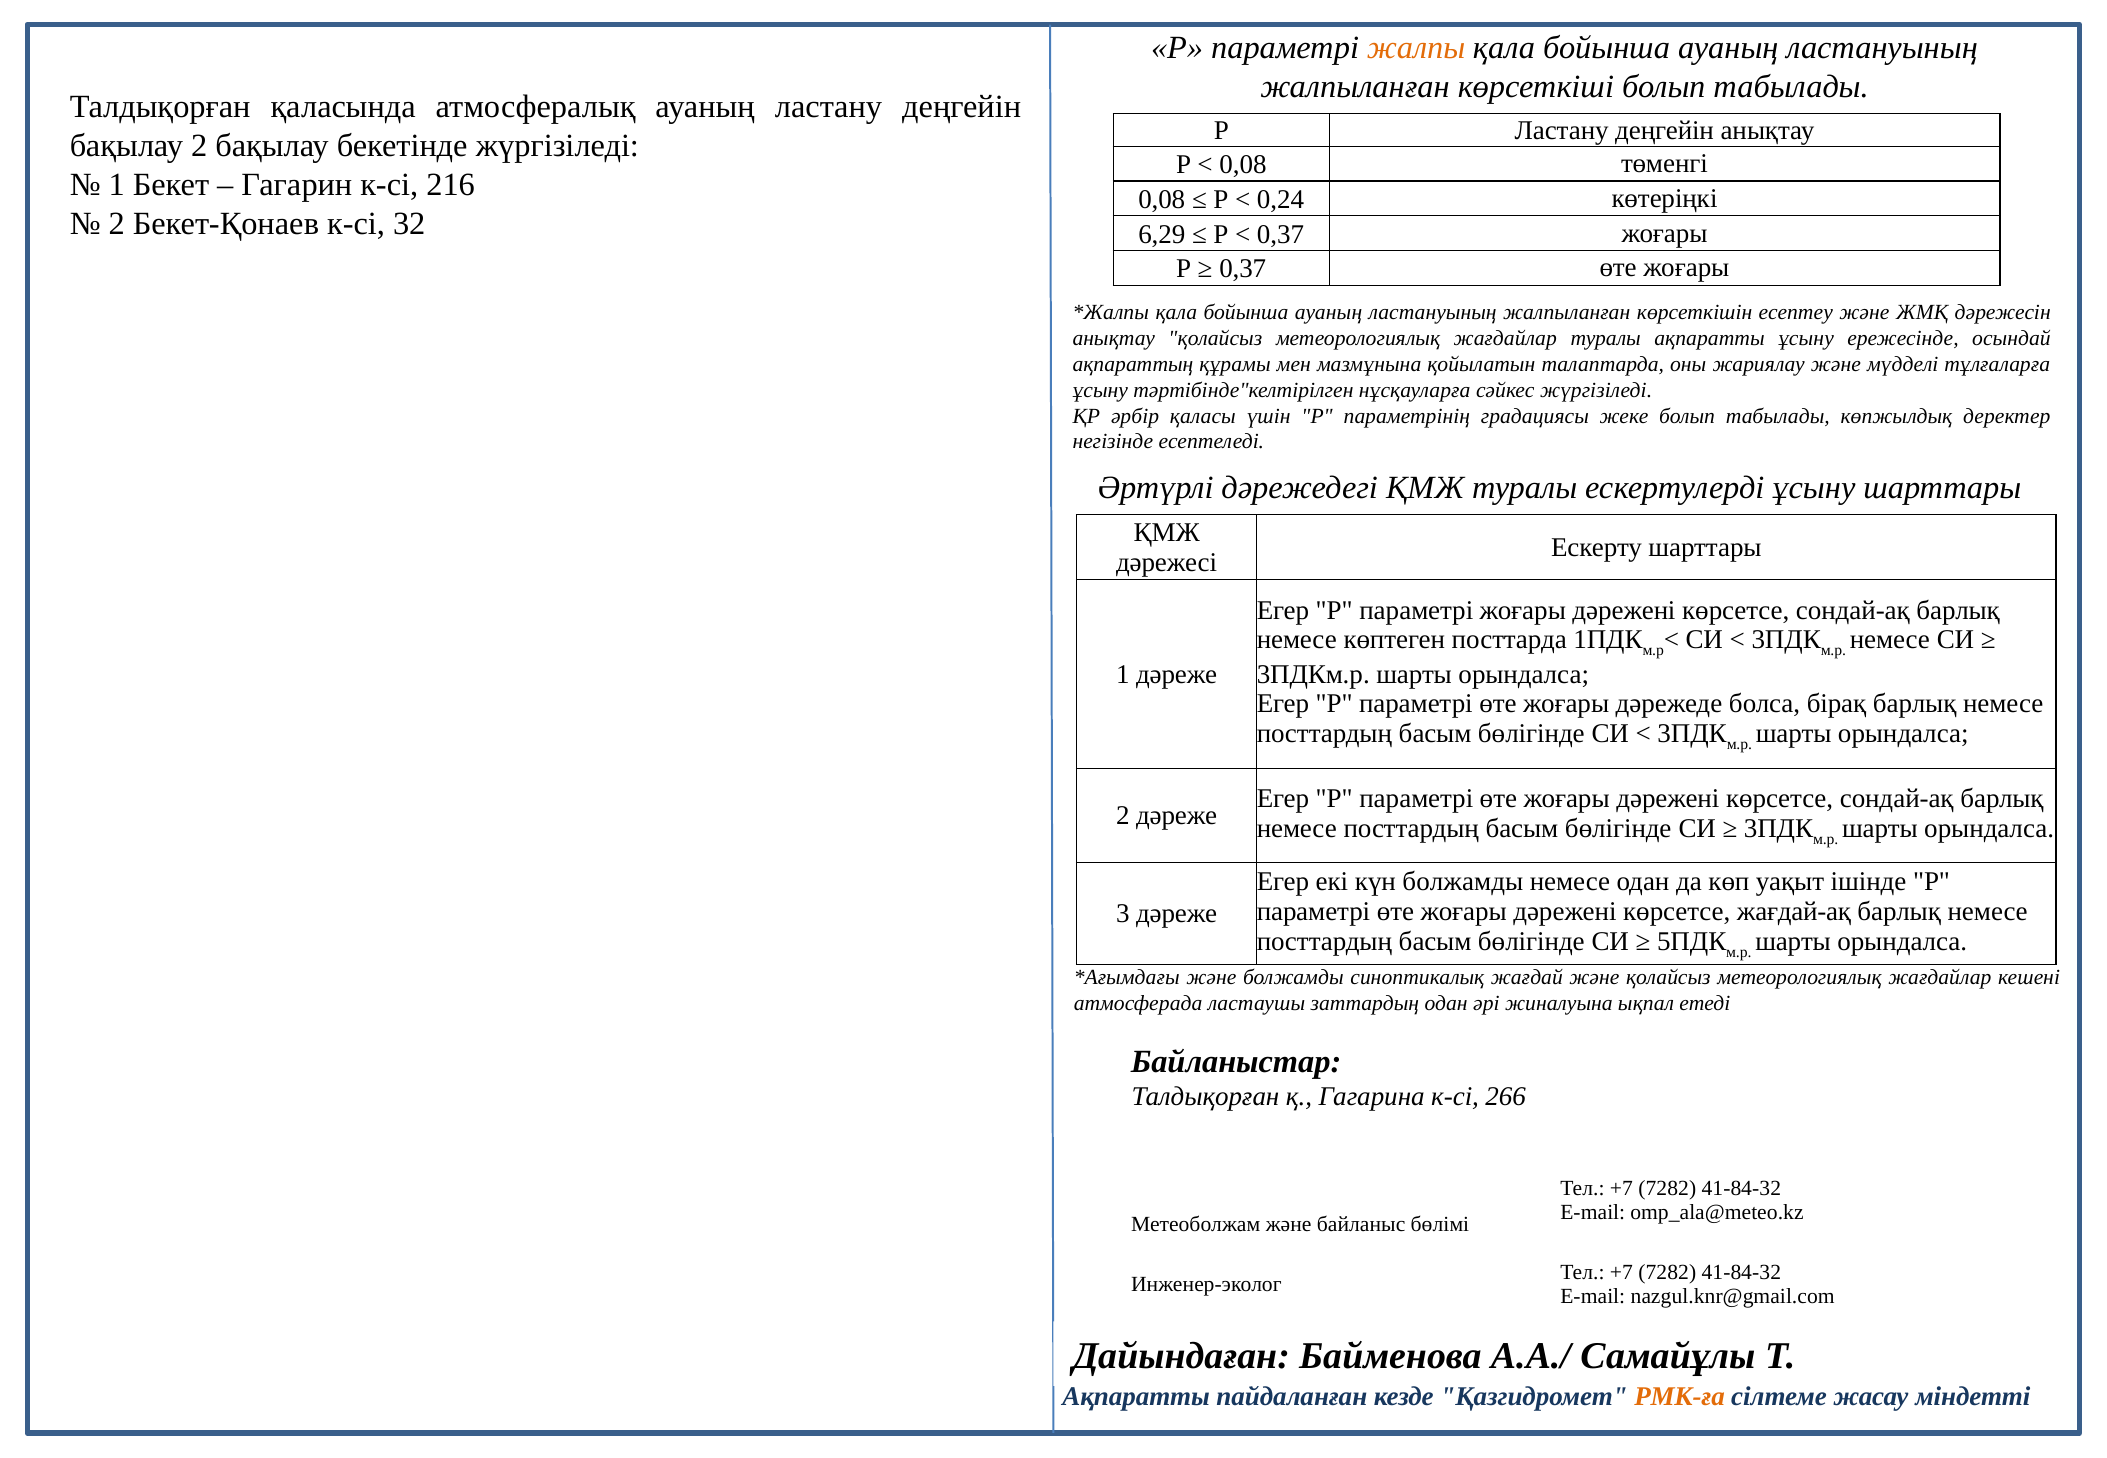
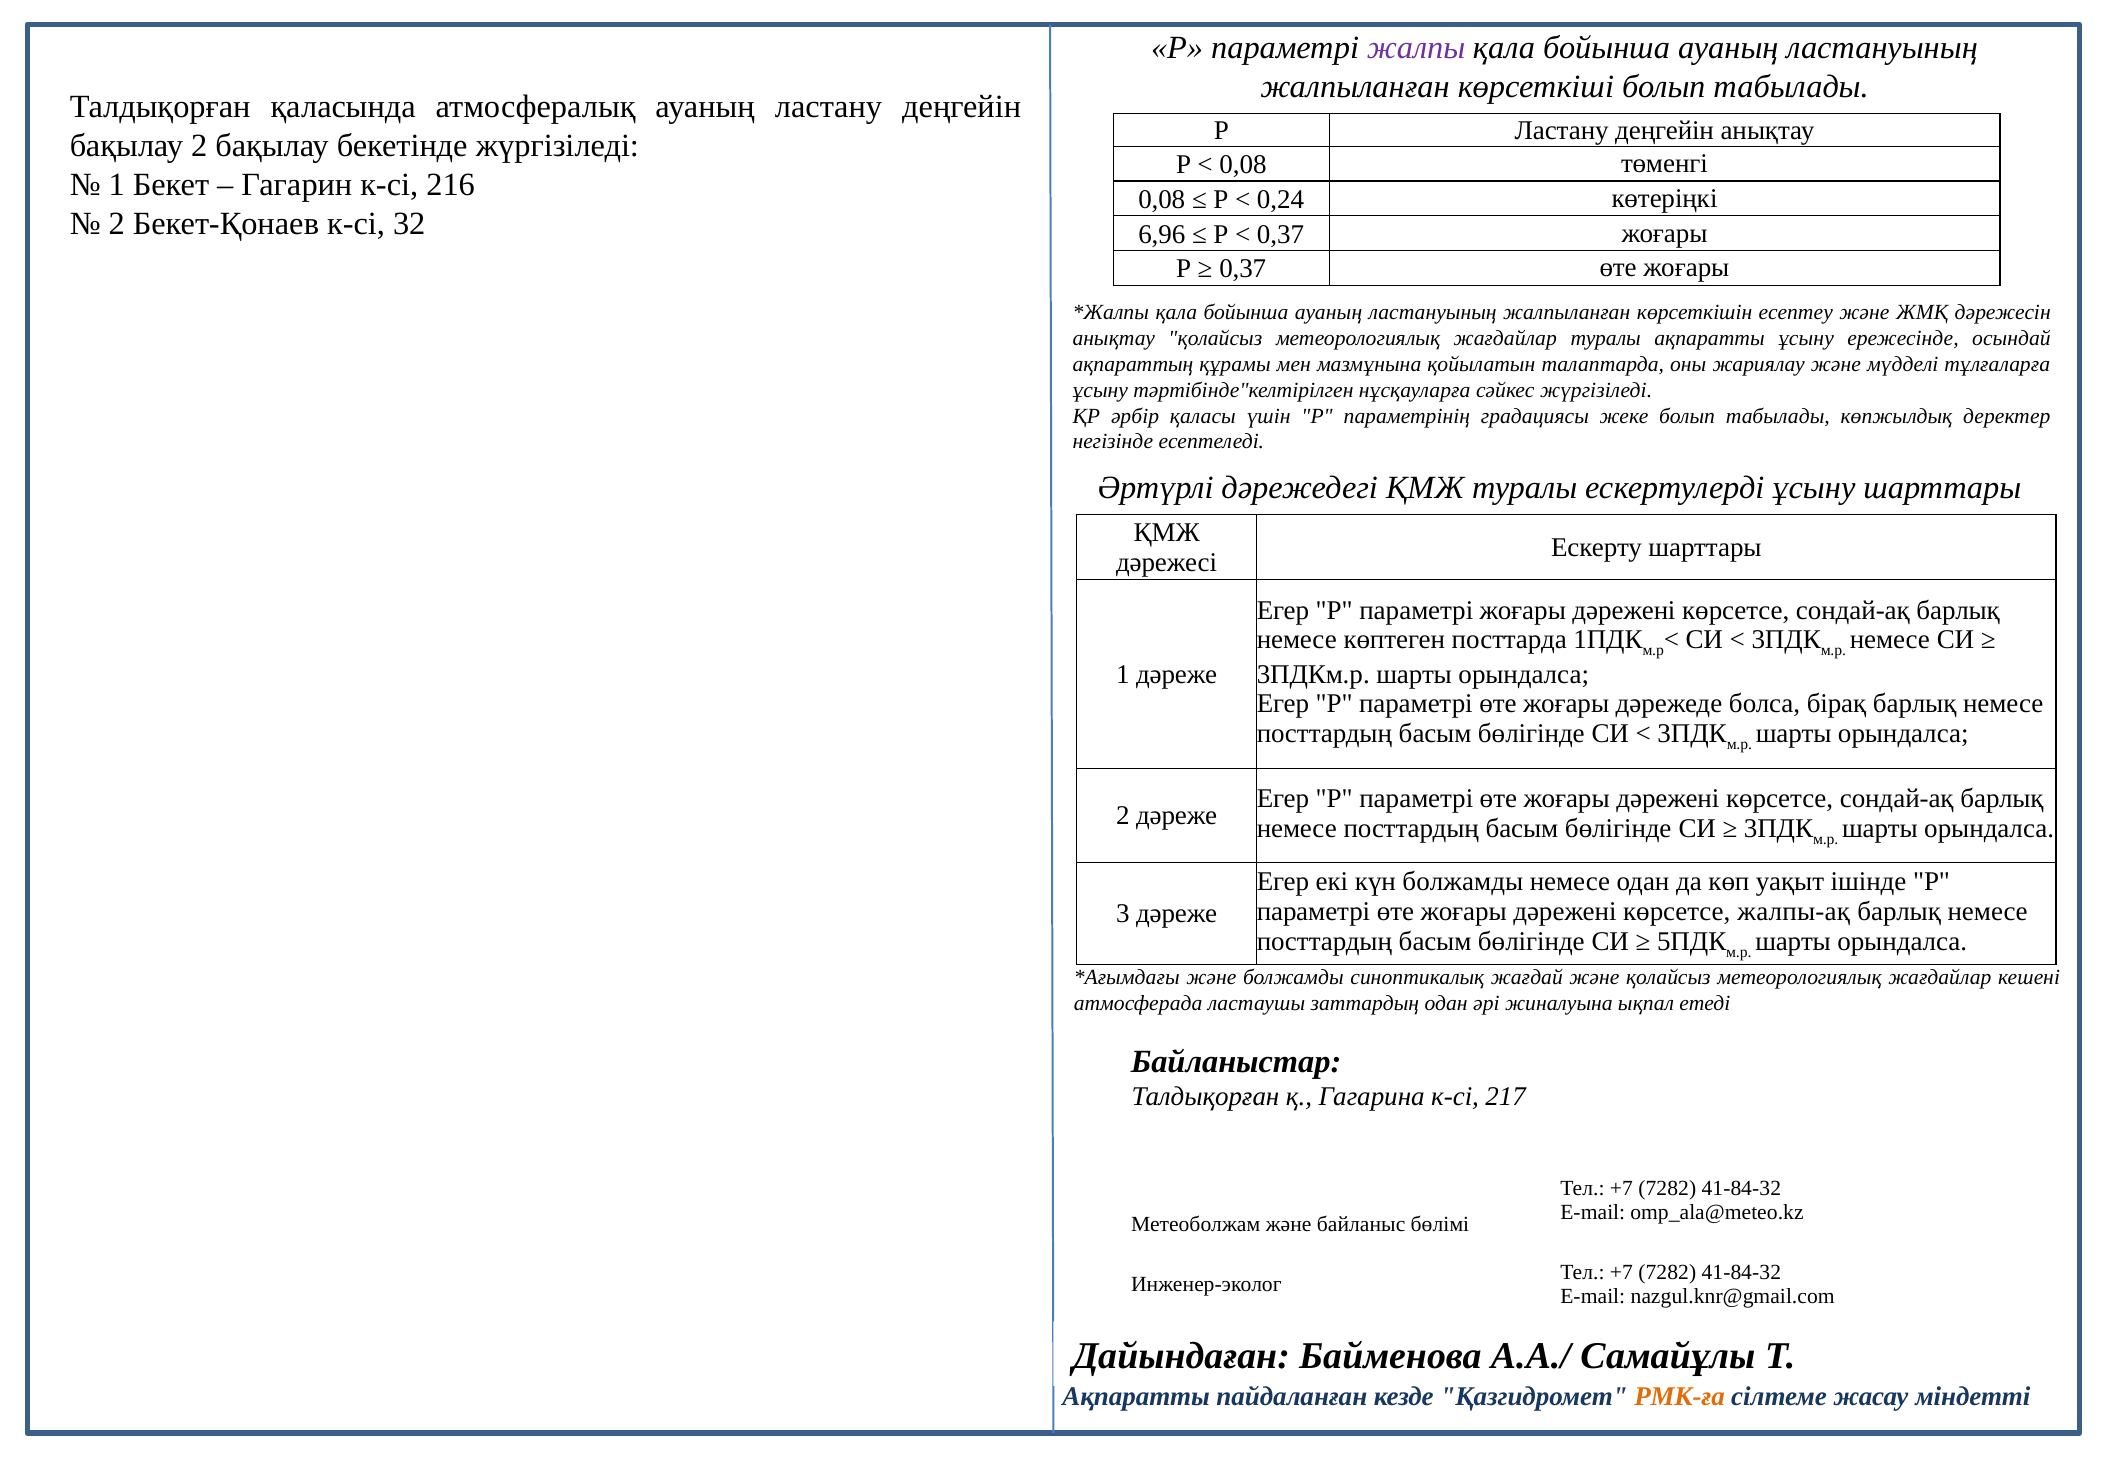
жалпы colour: orange -> purple (1416, 48)
6,29: 6,29 -> 6,96 (1162, 234)
жағдай-ақ: жағдай-ақ -> жалпы-ақ (1794, 912)
266: 266 -> 217 (1506, 1097)
